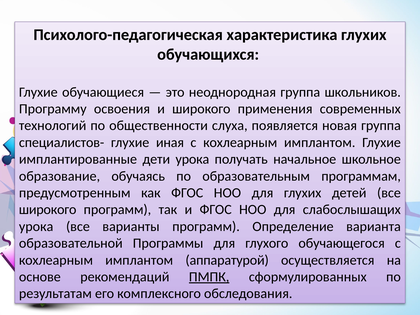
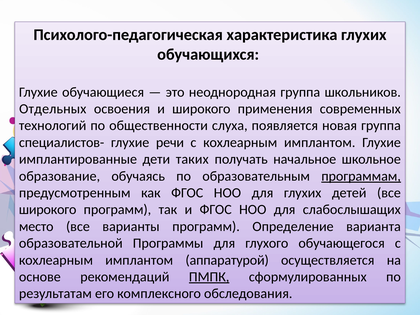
Программу: Программу -> Отдельных (53, 109)
иная: иная -> речи (170, 142)
дети урока: урока -> таких (192, 159)
программам underline: none -> present (361, 176)
урока: урока -> место (36, 226)
